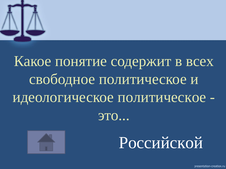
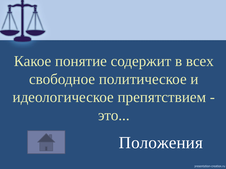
идеологическое политическое: политическое -> препятствием (162, 97)
Российской: Российской -> Положения (161, 143)
